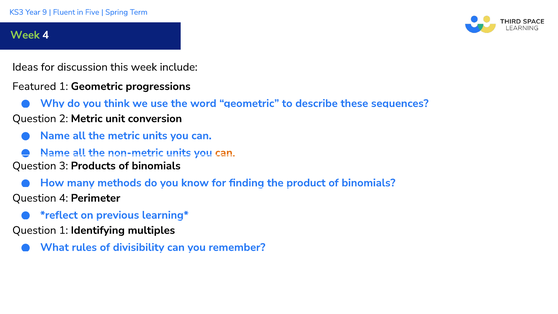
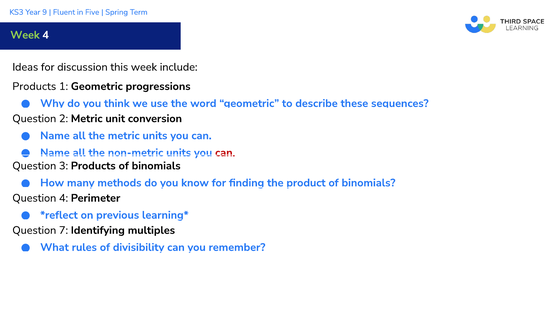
Featured: Featured -> Products (34, 86)
can colour: orange -> red (225, 153)
Question 1: 1 -> 7 (64, 230)
